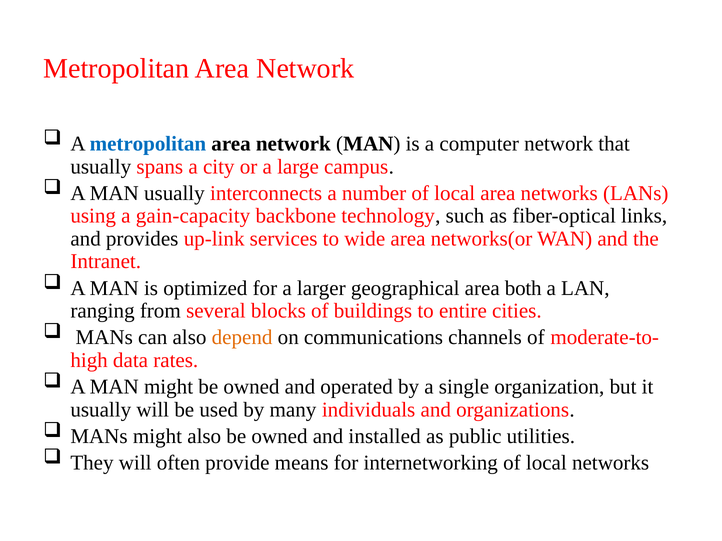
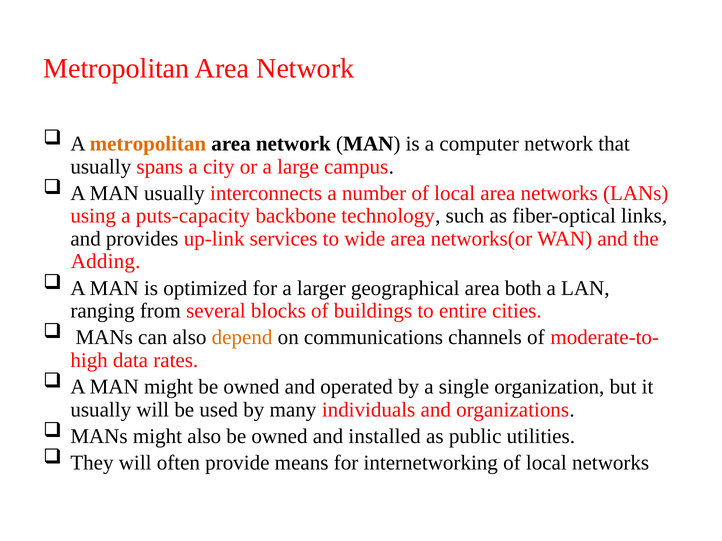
metropolitan colour: blue -> orange (148, 144)
gain-capacity: gain-capacity -> puts-capacity (193, 216)
Intranet: Intranet -> Adding (106, 262)
